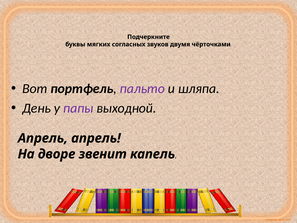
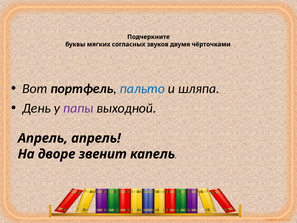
пальто colour: purple -> blue (142, 89)
